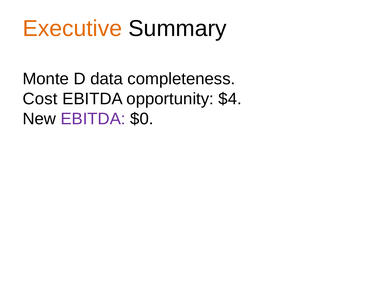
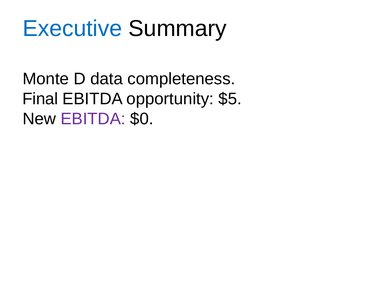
Executive colour: orange -> blue (72, 29)
Cost: Cost -> Final (40, 99)
$4: $4 -> $5 (230, 99)
